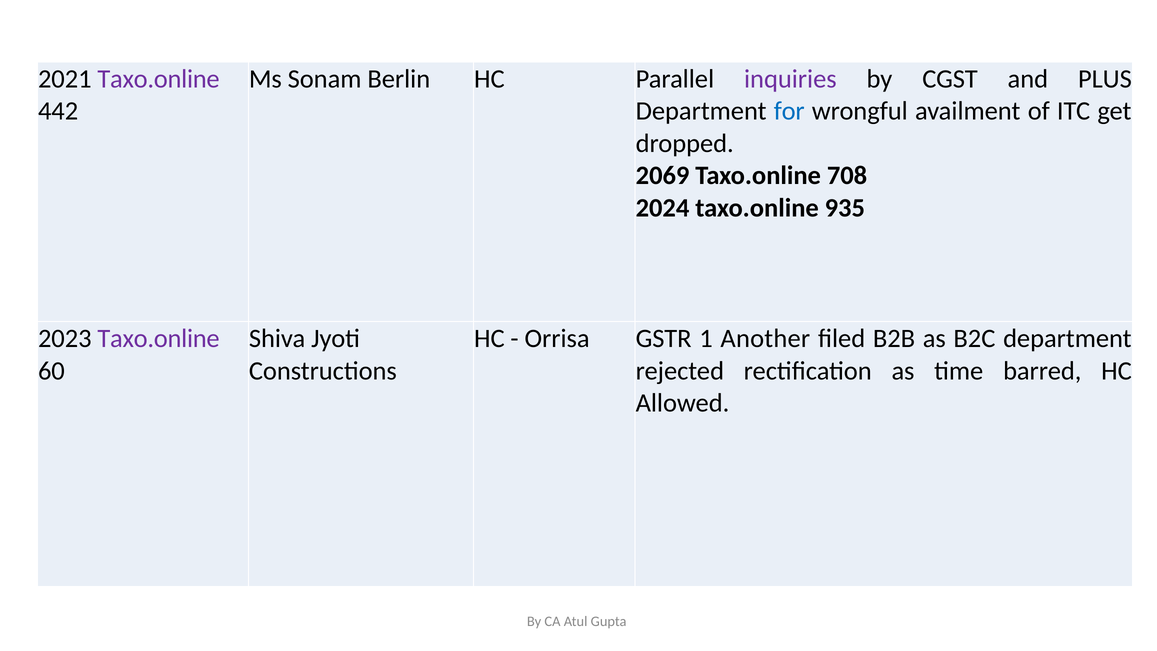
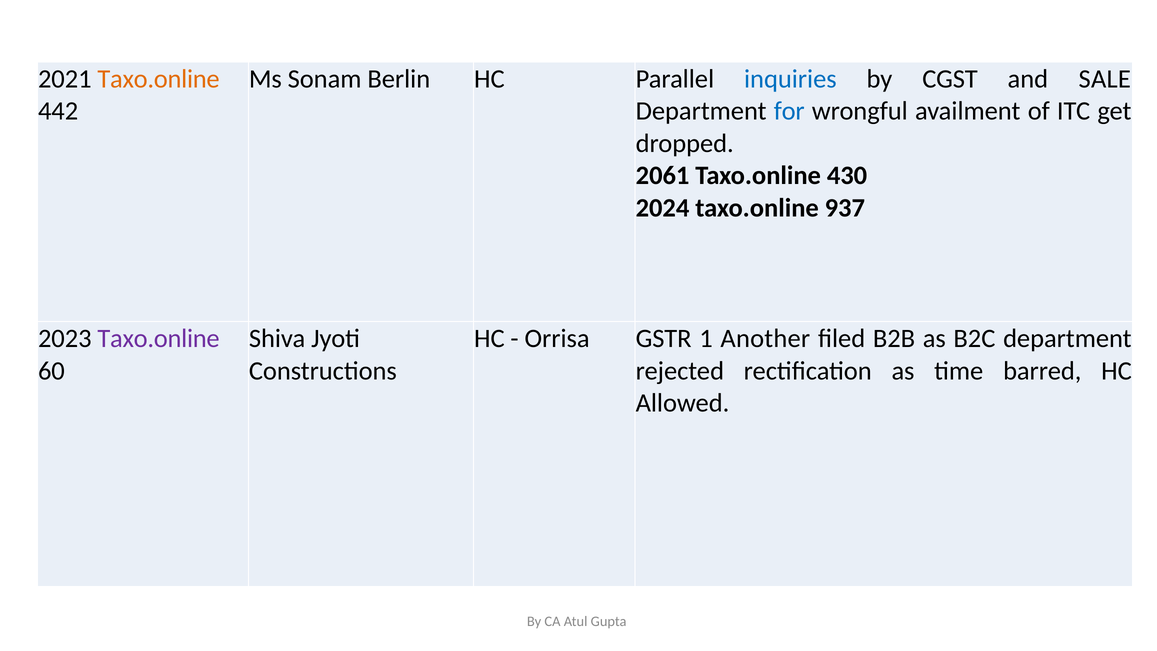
Taxo.online colour: purple -> orange (159, 79)
inquiries colour: purple -> blue (790, 79)
PLUS: PLUS -> SALE (1105, 79)
2069: 2069 -> 2061 (663, 176)
708: 708 -> 430 (847, 176)
935: 935 -> 937 (845, 208)
